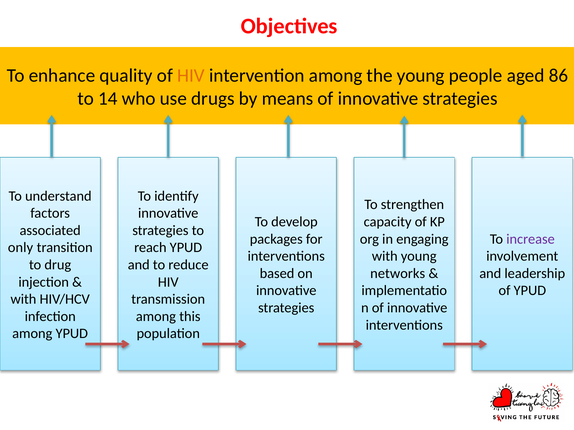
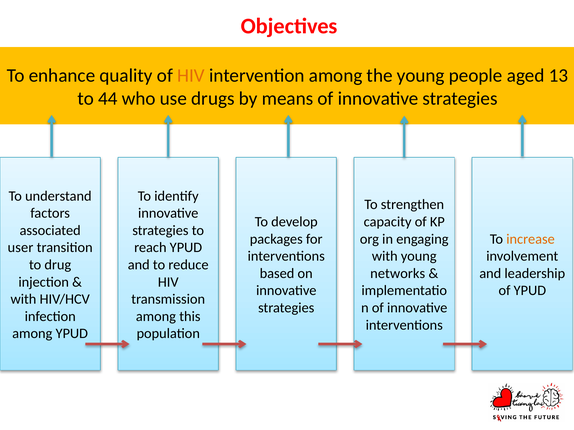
86: 86 -> 13 (558, 76)
14: 14 -> 44 (108, 99)
increase colour: purple -> orange (531, 239)
only: only -> user (21, 248)
